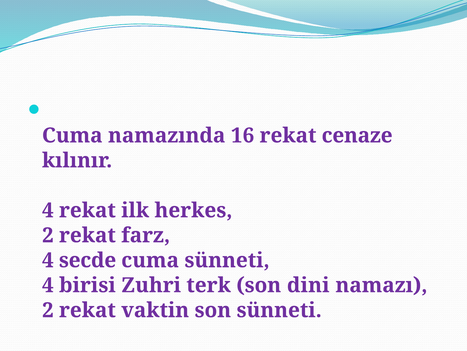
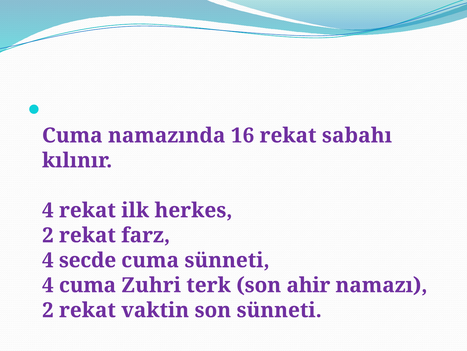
cenaze: cenaze -> sabahı (357, 135)
4 birisi: birisi -> cuma (88, 285)
dini: dini -> ahir (308, 285)
